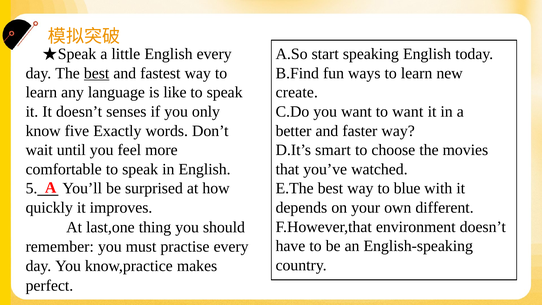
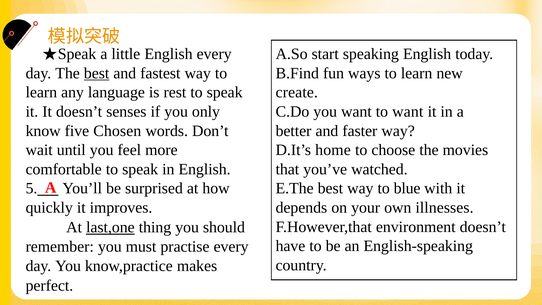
like: like -> rest (175, 92)
Exactly: Exactly -> Chosen (117, 131)
smart: smart -> home (333, 150)
different: different -> illnesses (444, 208)
last,one underline: none -> present (110, 227)
